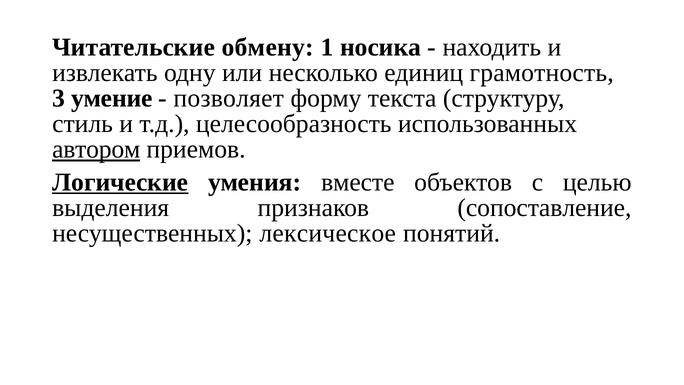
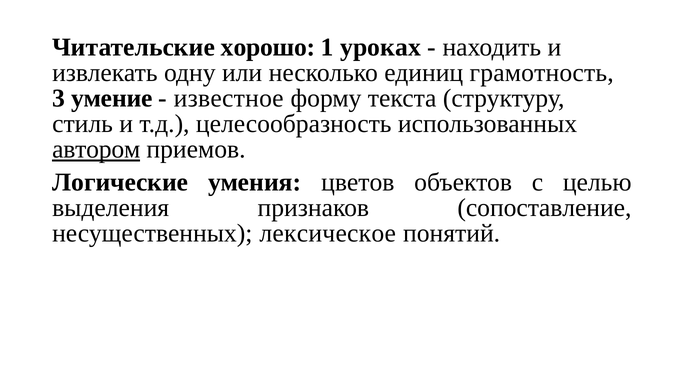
обмену: обмену -> хорошо (268, 47)
носика: носика -> уроках (381, 47)
позволяет: позволяет -> известное (229, 98)
Логические underline: present -> none (120, 182)
вместе: вместе -> цветов (358, 182)
